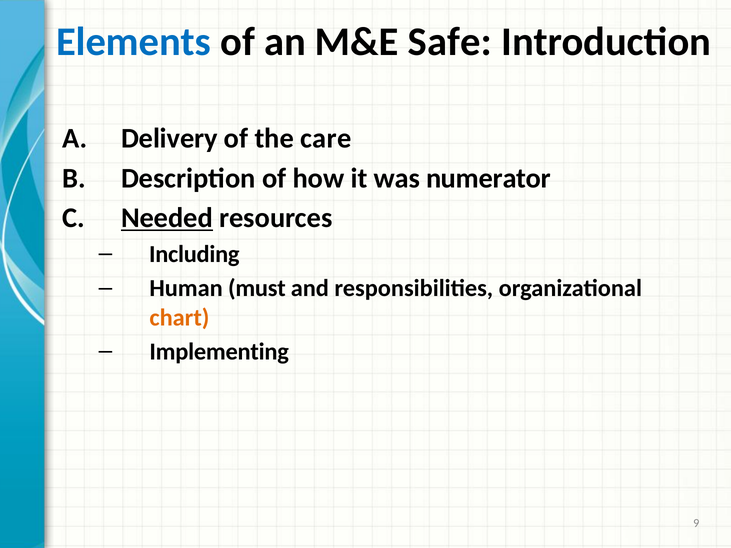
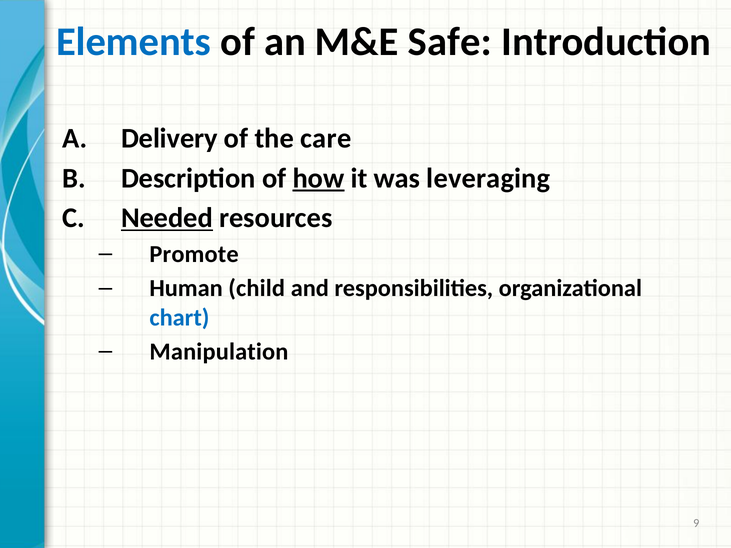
how underline: none -> present (318, 178)
numerator: numerator -> leveraging (488, 178)
Including: Including -> Promote (194, 254)
must: must -> child (257, 289)
chart colour: orange -> blue (179, 318)
Implementing: Implementing -> Manipulation (219, 352)
